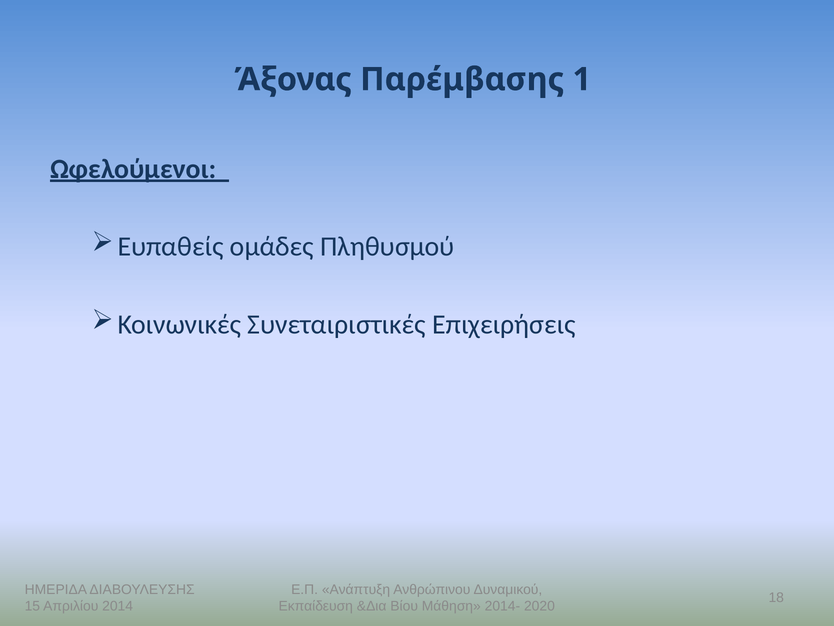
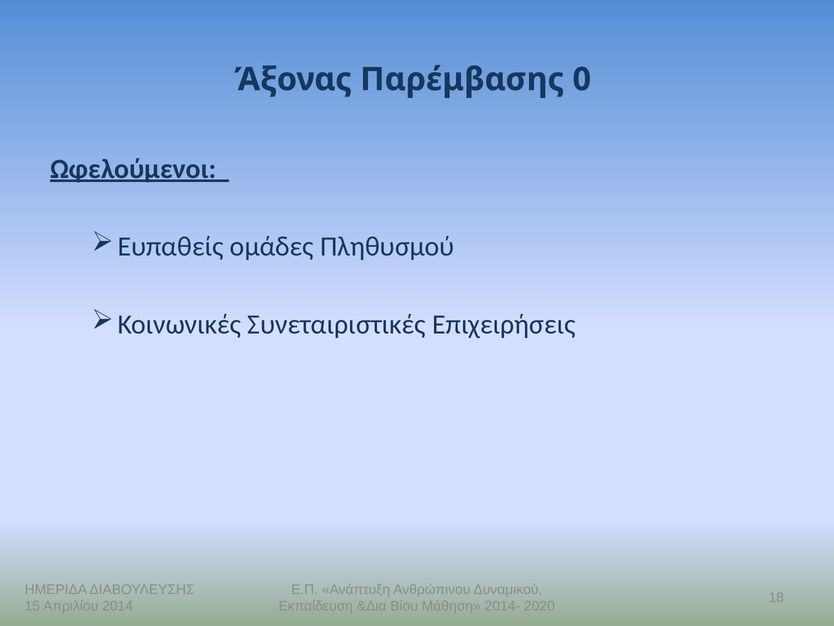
1: 1 -> 0 (582, 79)
